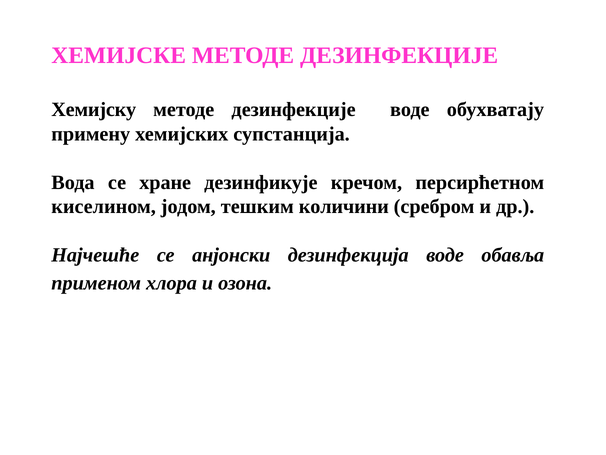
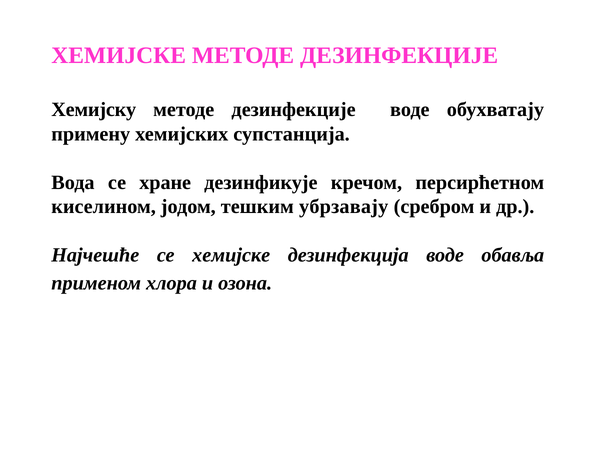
количини: количини -> убрзавају (344, 206)
се анјонски: анјонски -> хемијске (231, 255)
